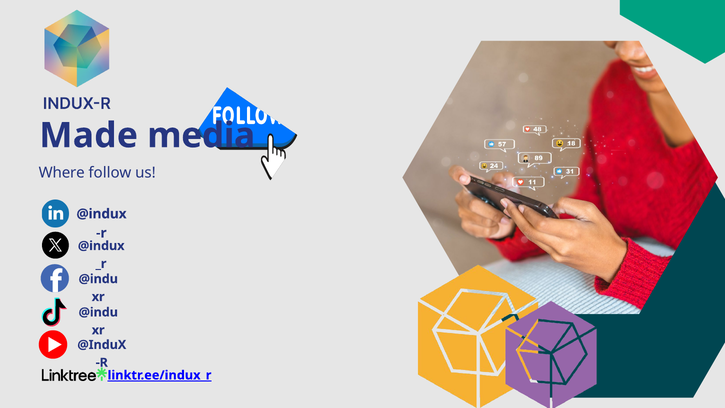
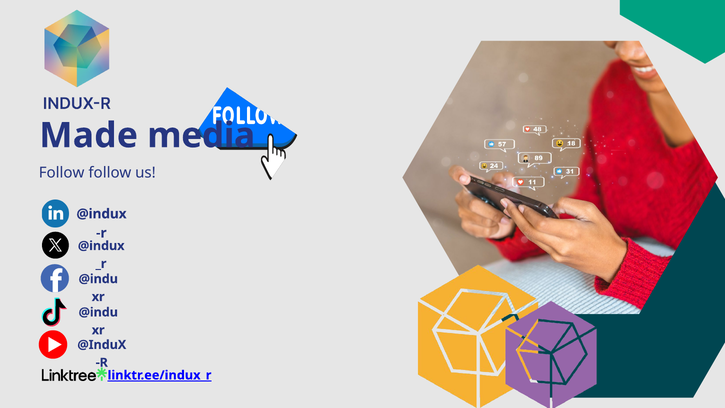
Where: Where -> Follow (62, 173)
